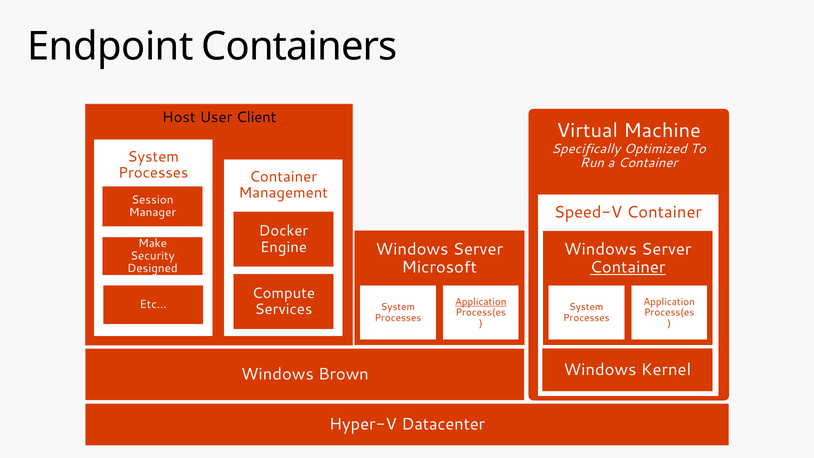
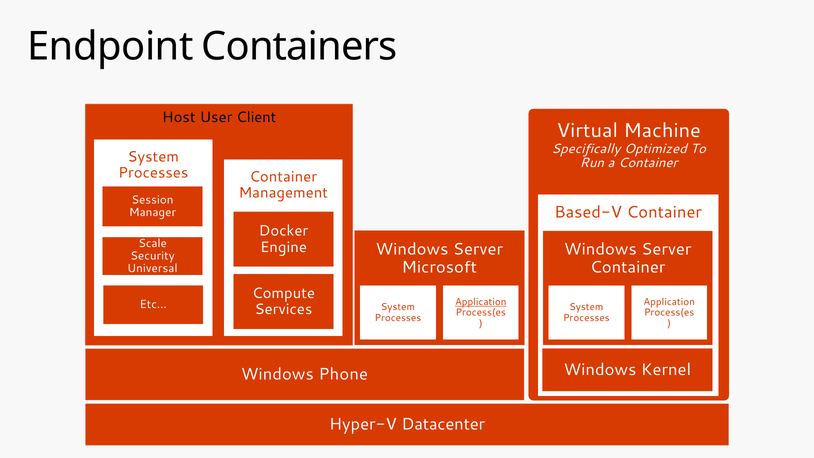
Speed-V: Speed-V -> Based-V (588, 212)
Make: Make -> Scale (153, 243)
Container underline: present -> none (628, 267)
Designed: Designed -> Universal (152, 268)
Brown: Brown -> Phone (343, 374)
